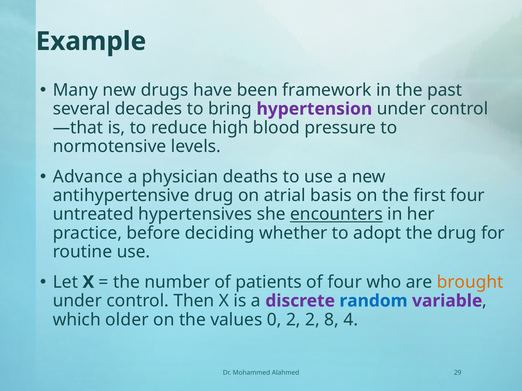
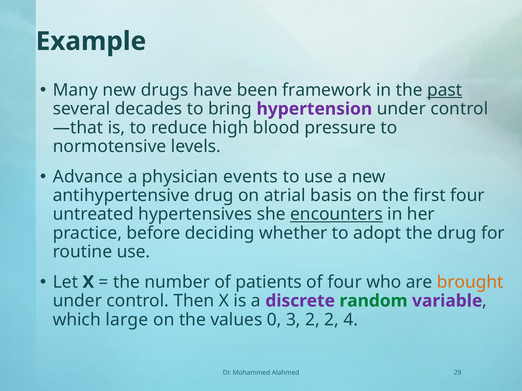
past underline: none -> present (445, 90)
deaths: deaths -> events (250, 177)
random colour: blue -> green (374, 301)
older: older -> large (127, 320)
0 2: 2 -> 3 (293, 320)
2 8: 8 -> 2 (332, 320)
